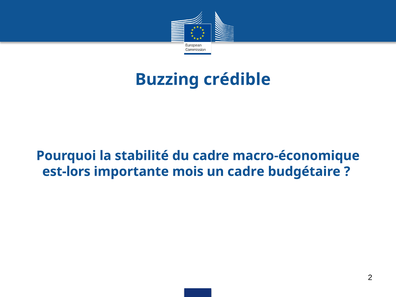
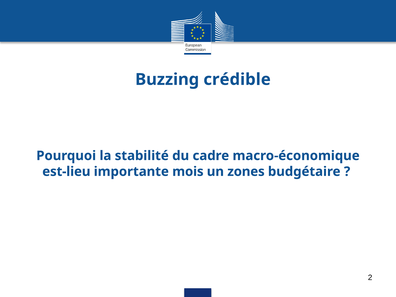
est-lors: est-lors -> est-lieu (66, 172)
un cadre: cadre -> zones (246, 172)
